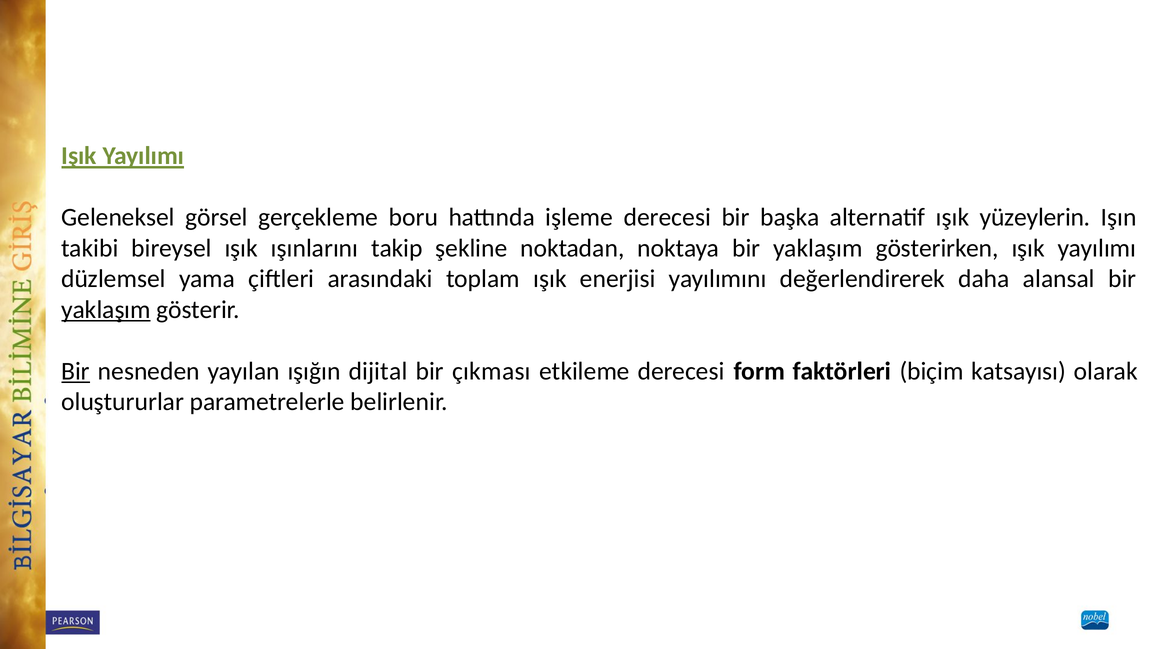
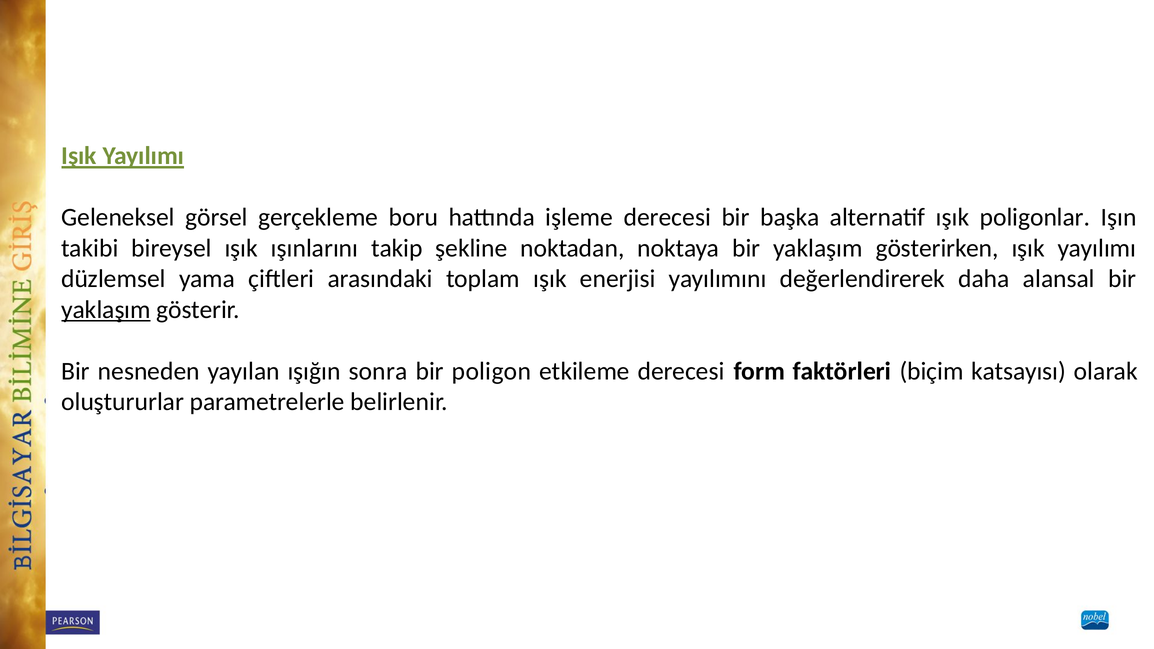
yüzeylerin: yüzeylerin -> poligonlar (1035, 218)
Bir underline: present -> none (76, 371)
dijital: dijital -> sonra (378, 371)
çıkması: çıkması -> poligon (491, 371)
